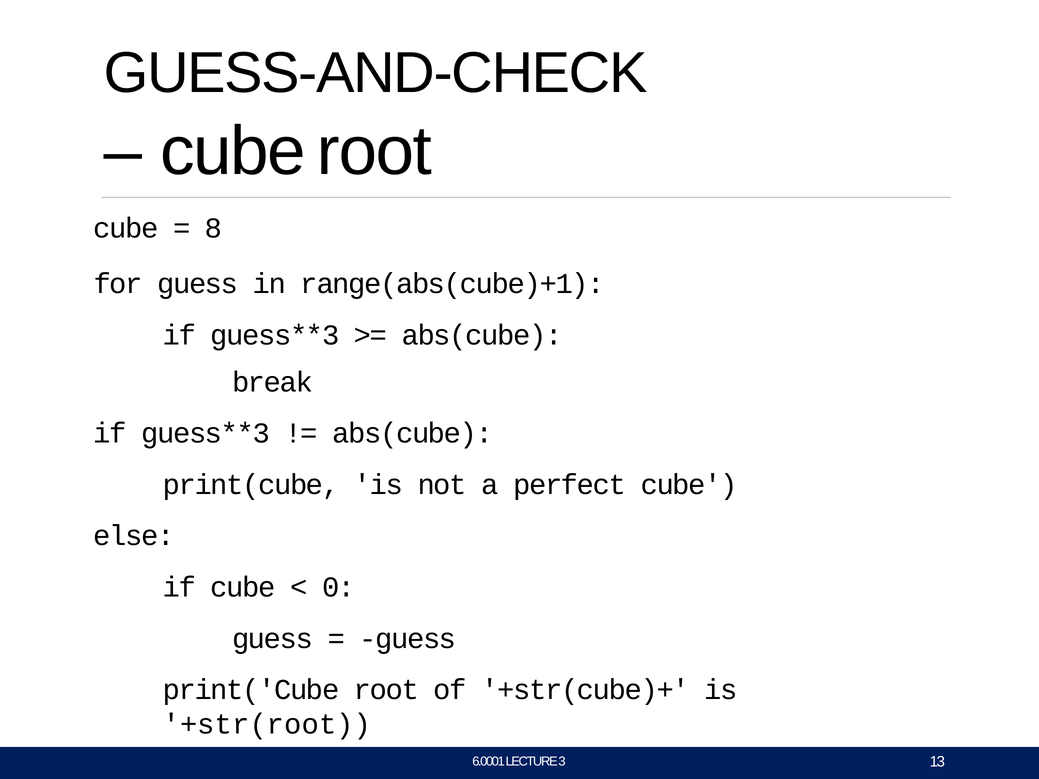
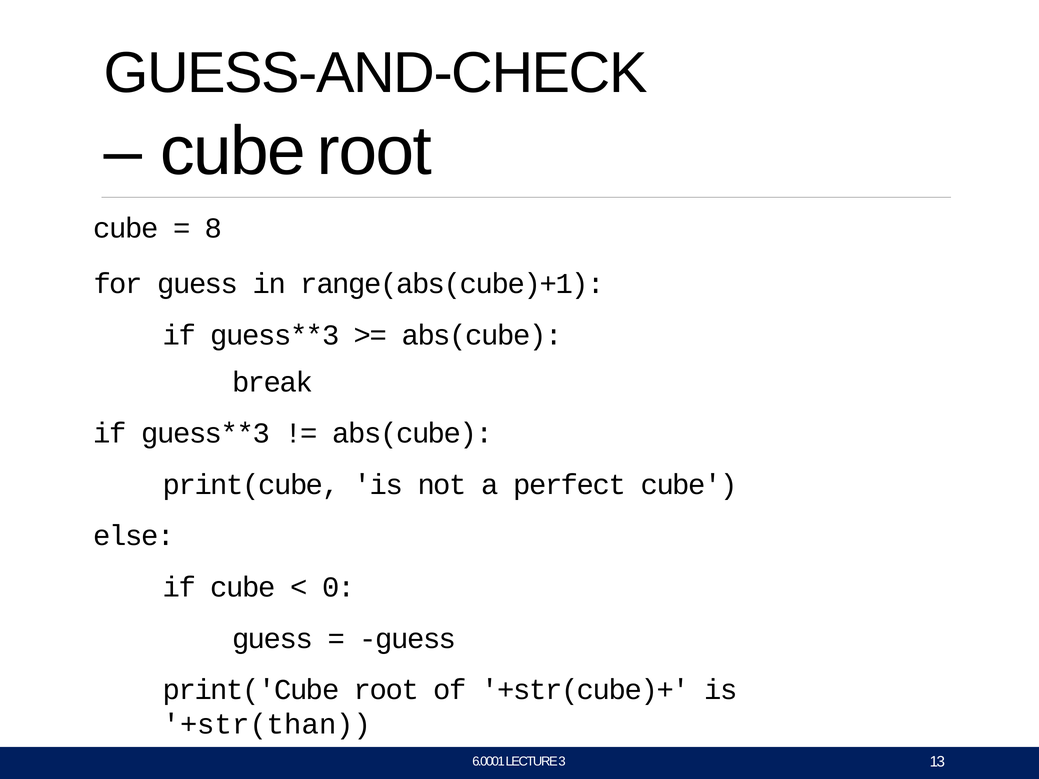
+str(root: +str(root -> +str(than (267, 725)
